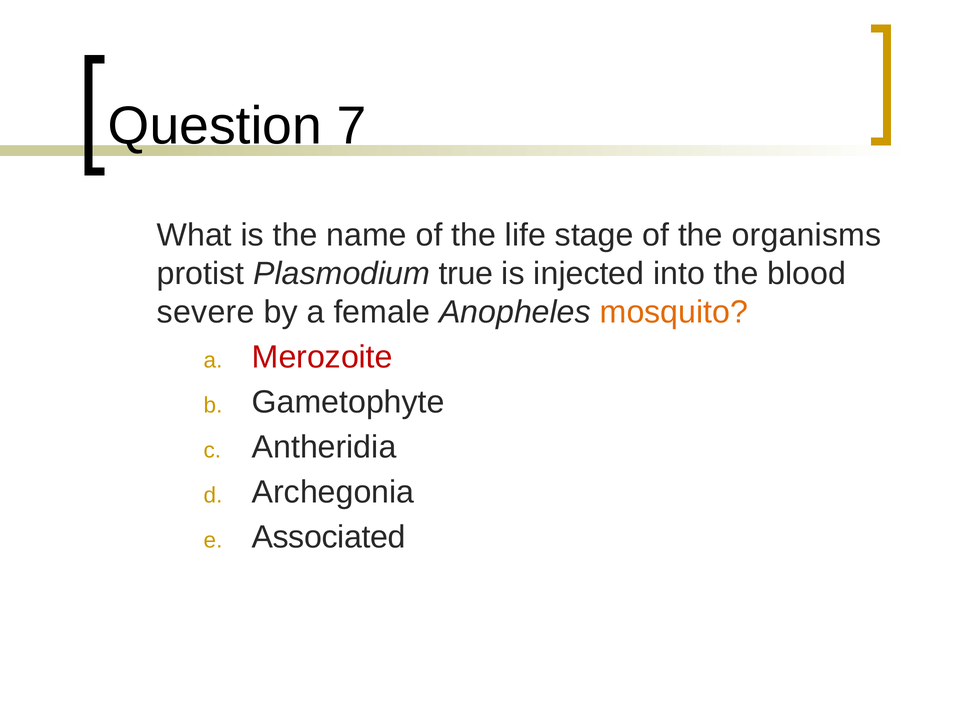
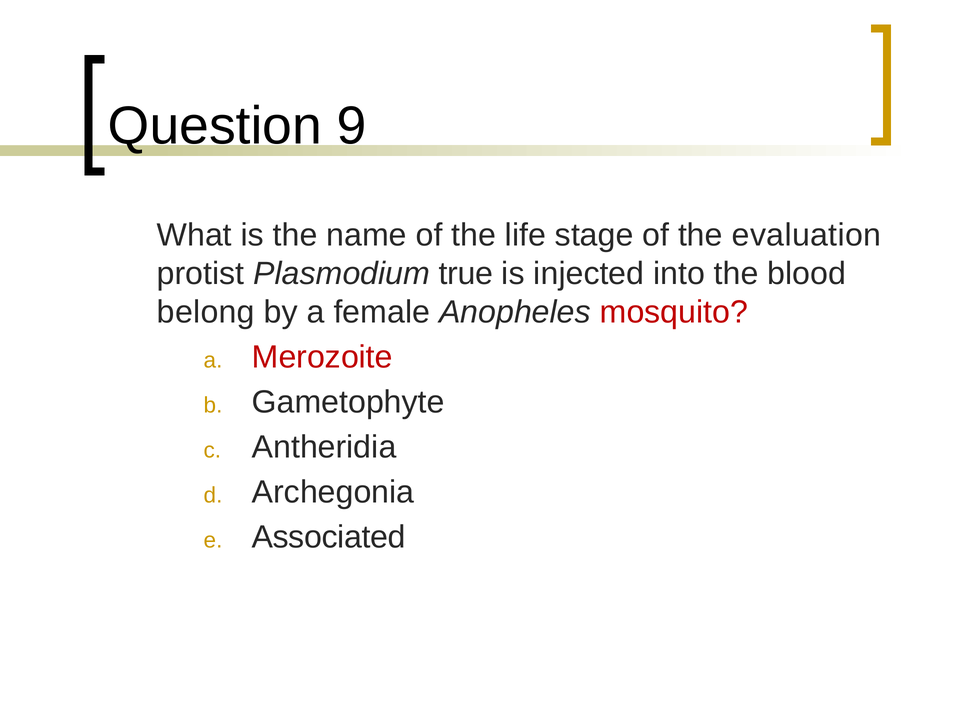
7: 7 -> 9 (352, 126)
organisms: organisms -> evaluation (806, 235)
severe: severe -> belong (206, 312)
mosquito colour: orange -> red (674, 312)
